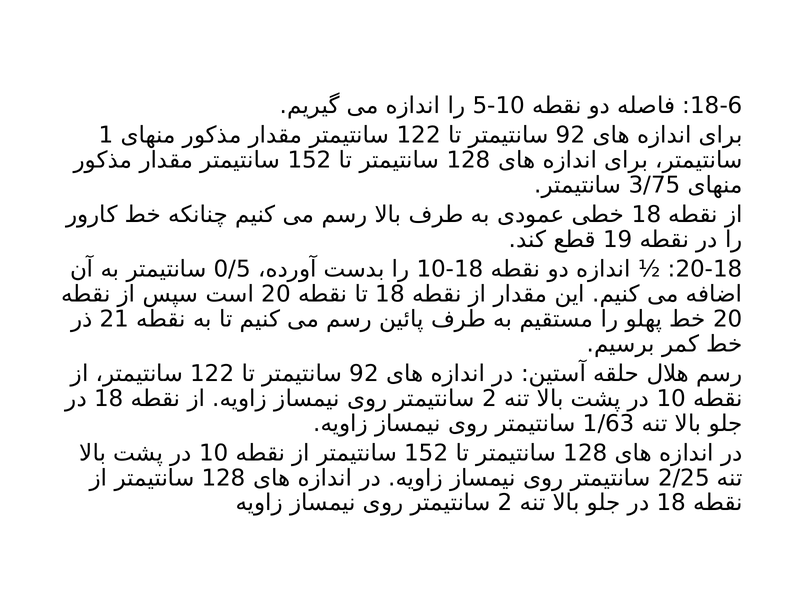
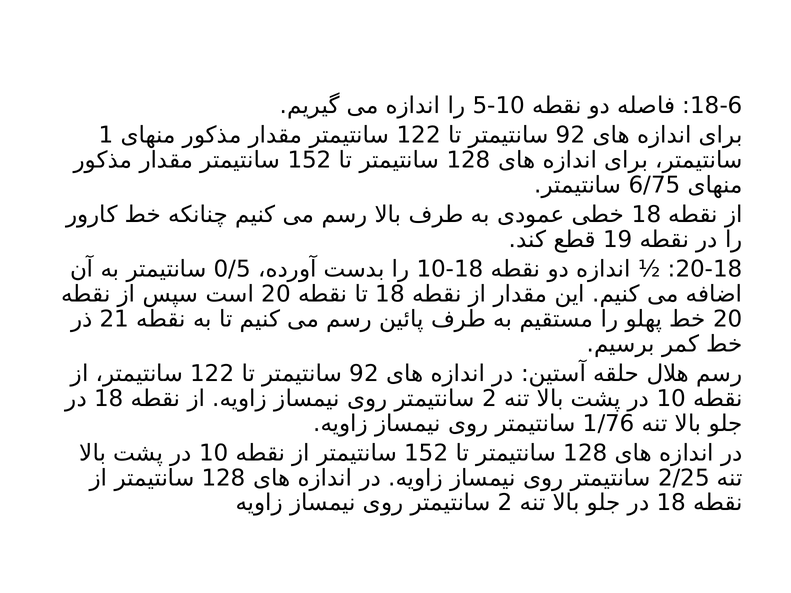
3/75: 3/75 -> 6/75 (654, 185)
1/63: 1/63 -> 1/76 (609, 424)
